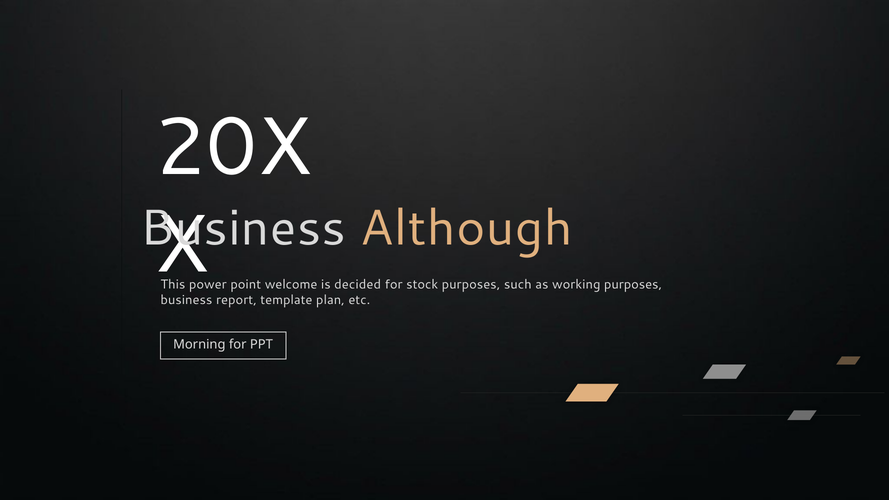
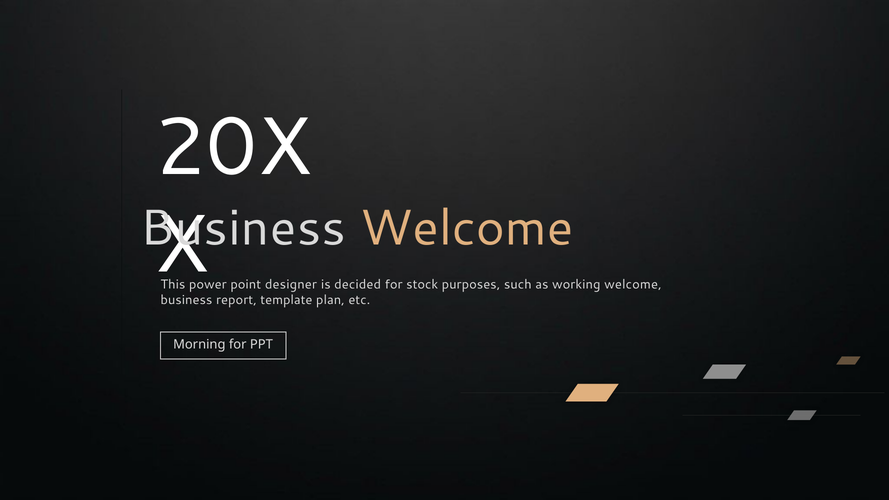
Although: Although -> Welcome (467, 228)
welcome: welcome -> designer (291, 284)
working purposes: purposes -> welcome (633, 284)
